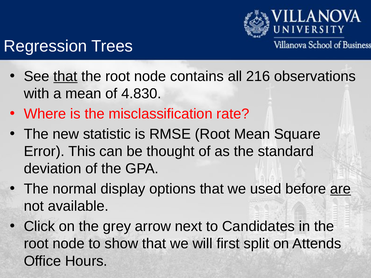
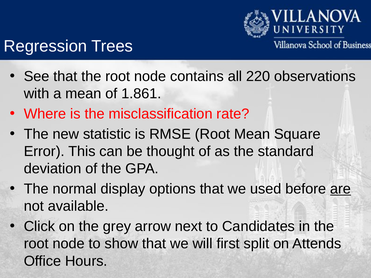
that underline: present -> none (65, 76)
216: 216 -> 220 (258, 76)
4.830: 4.830 -> 1.861 (141, 94)
